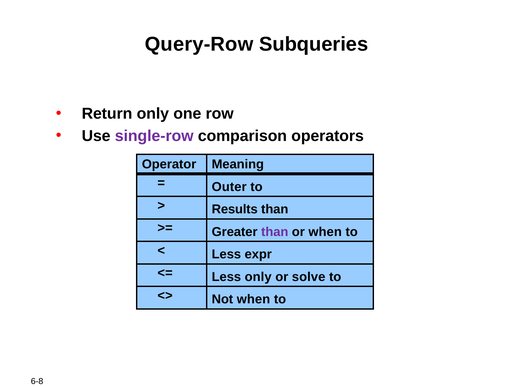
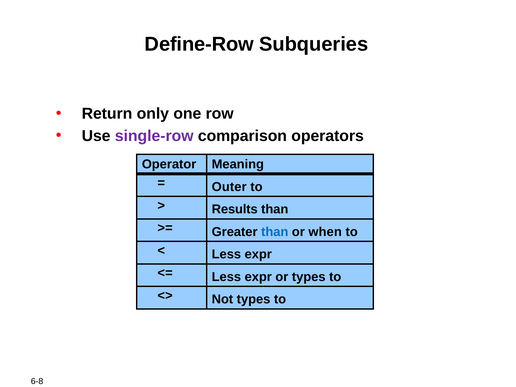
Query-Row: Query-Row -> Define-Row (199, 44)
than colour: purple -> blue (275, 232)
only: only -> expr (258, 277)
or solve: solve -> types (309, 277)
Not when: when -> types (254, 299)
